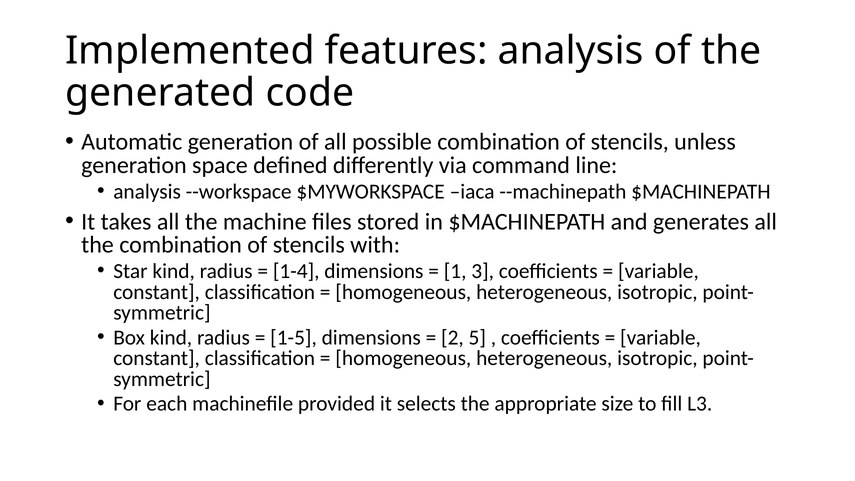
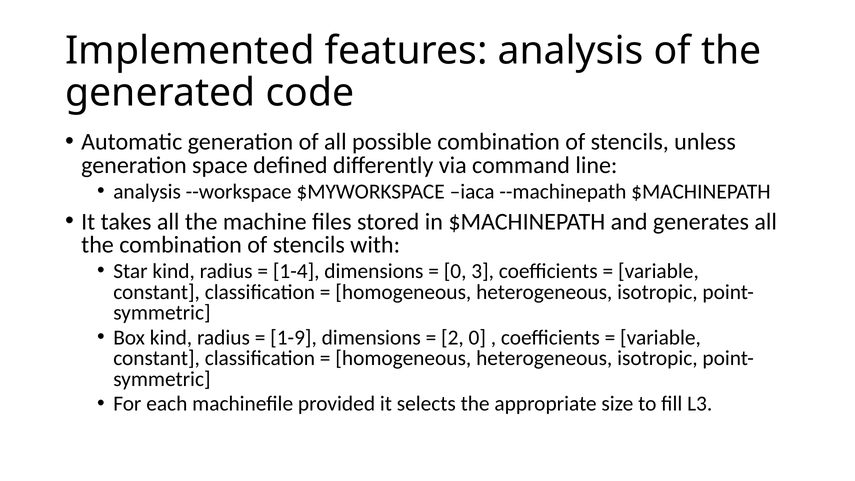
1: 1 -> 0 (455, 271)
1-5: 1-5 -> 1-9 (294, 337)
2 5: 5 -> 0 (477, 337)
